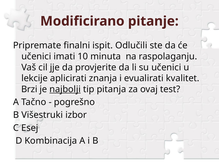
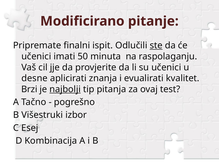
ste underline: none -> present (156, 46)
10: 10 -> 50 (83, 56)
lekcije: lekcije -> desne (35, 78)
